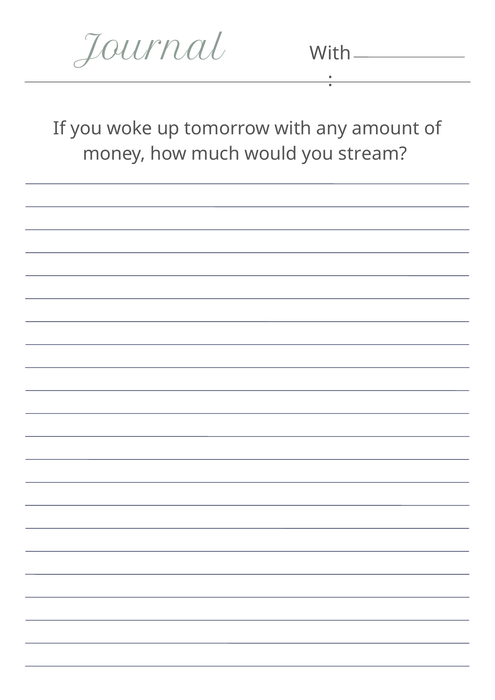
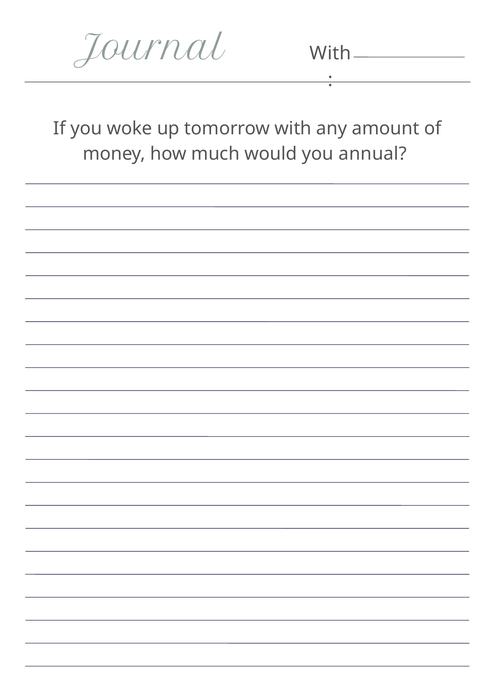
stream: stream -> annual (373, 154)
